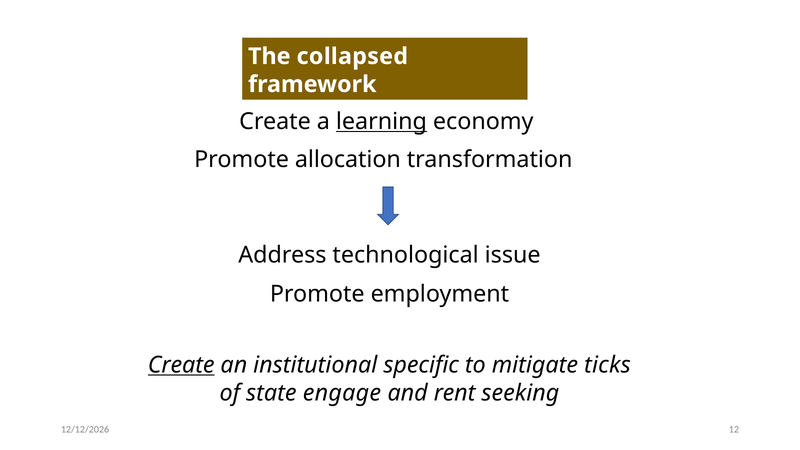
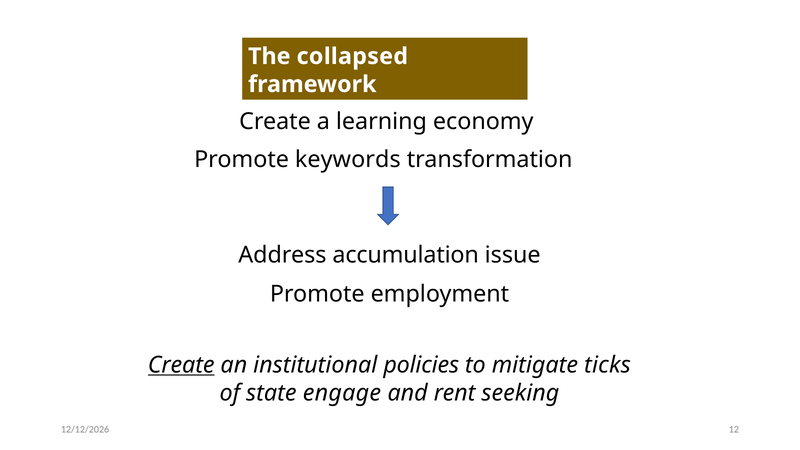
learning underline: present -> none (381, 122)
allocation: allocation -> keywords (348, 160)
technological: technological -> accumulation (406, 255)
specific: specific -> policies (421, 365)
